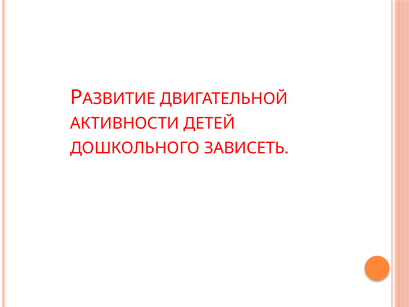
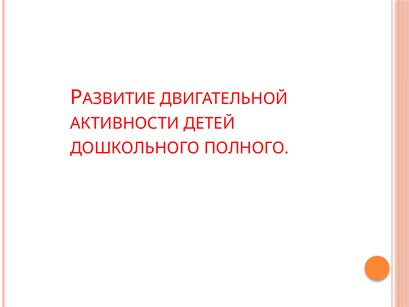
ЗАВИСЕТЬ: ЗАВИСЕТЬ -> ПОЛНОГО (247, 148)
